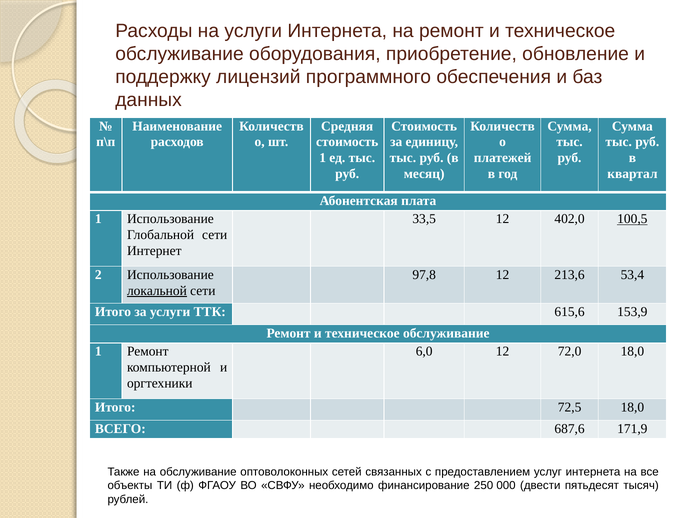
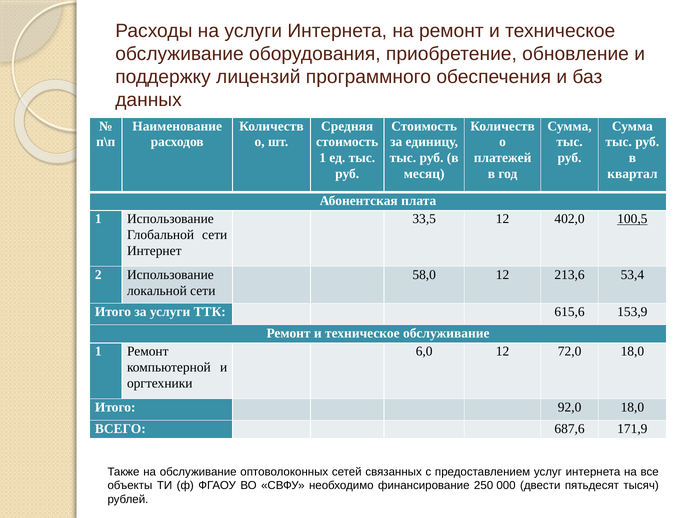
97,8: 97,8 -> 58,0 (424, 275)
локальной underline: present -> none (157, 291)
72,5: 72,5 -> 92,0 (570, 407)
